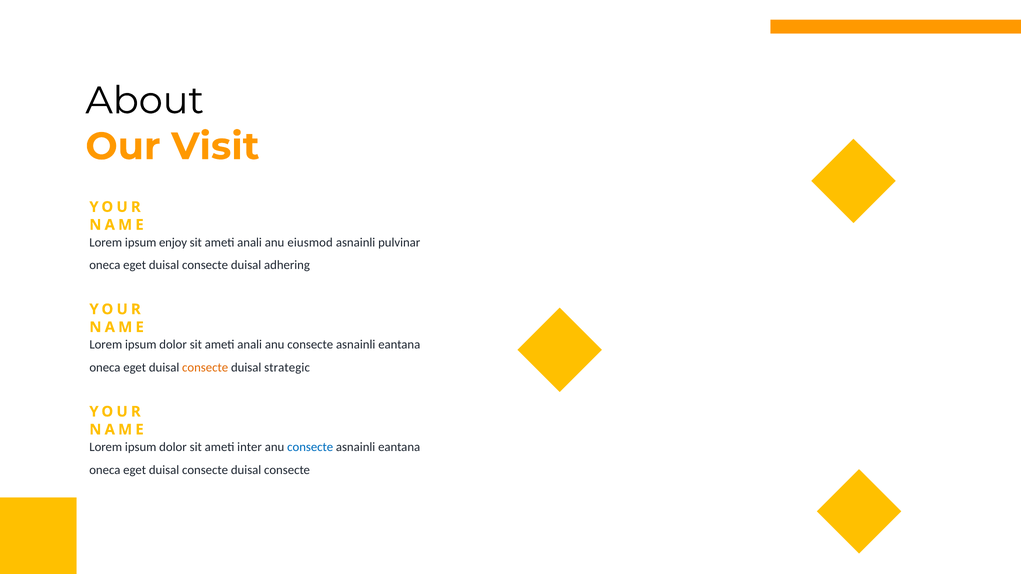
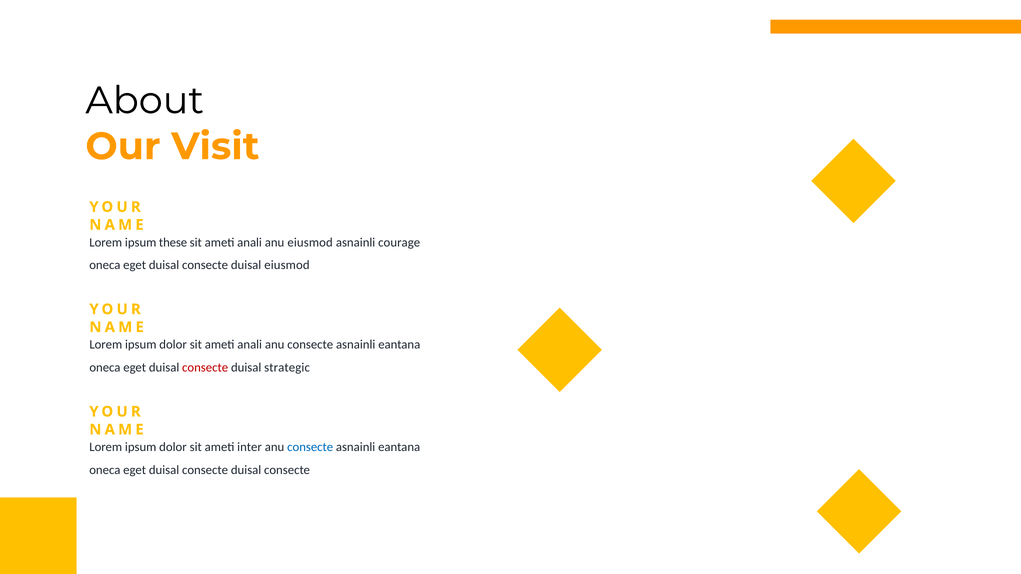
enjoy: enjoy -> these (173, 242)
pulvinar: pulvinar -> courage (399, 242)
duisal adhering: adhering -> eiusmod (287, 265)
consecte colour: orange -> red (205, 368)
